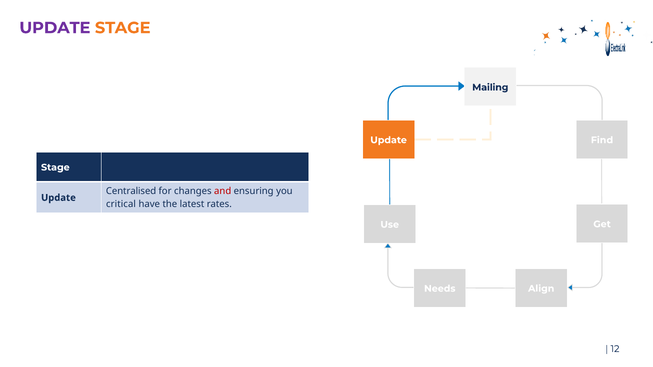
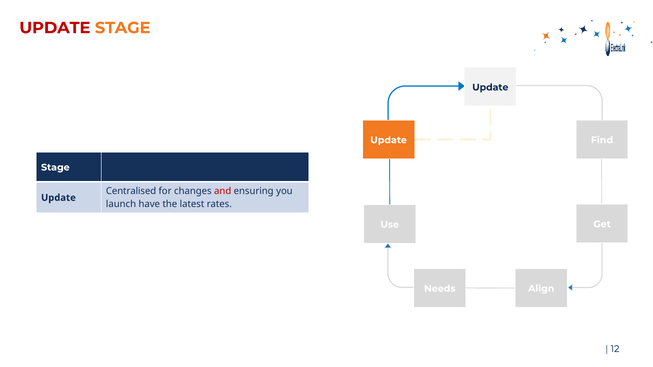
UPDATE colour: purple -> red (55, 28)
Mailing: Mailing -> Update (490, 87)
critical: critical -> launch (121, 204)
